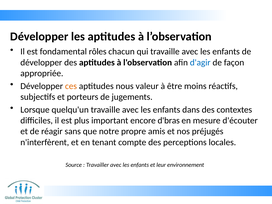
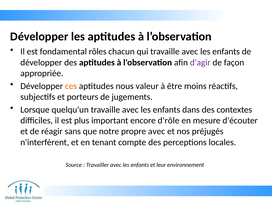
d'agir colour: blue -> purple (200, 62)
d'bras: d'bras -> d'rôle (169, 120)
propre amis: amis -> avec (157, 131)
